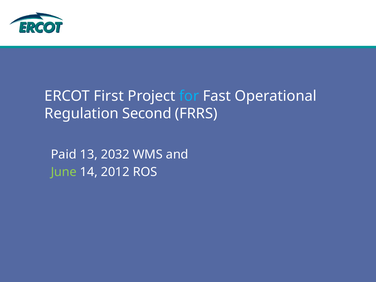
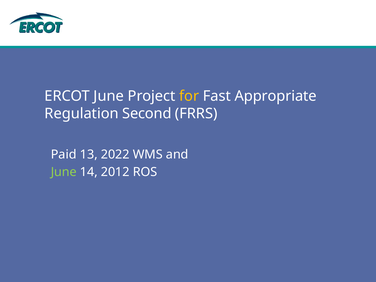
ERCOT First: First -> June (109, 96)
for colour: light blue -> yellow (189, 96)
Operational: Operational -> Appropriate (276, 96)
2032: 2032 -> 2022 (115, 154)
